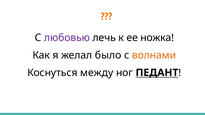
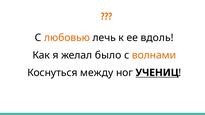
любовью colour: purple -> orange (67, 38)
ножка: ножка -> вдоль (157, 38)
ПЕДАНТ: ПЕДАНТ -> УЧЕНИЦ (157, 73)
